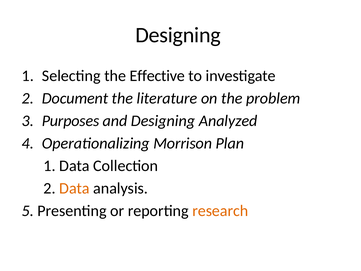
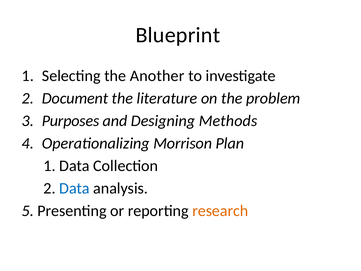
Designing: Designing -> Blueprint (178, 35)
Effective: Effective -> Another (157, 76)
Analyzed: Analyzed -> Methods (228, 121)
Data colour: orange -> blue (74, 188)
